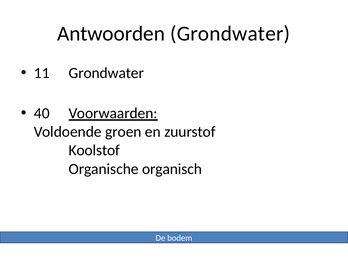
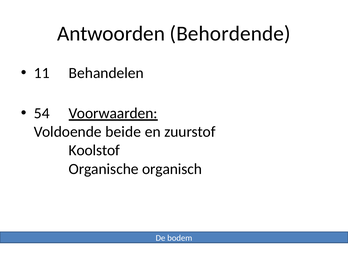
Antwoorden Grondwater: Grondwater -> Behordende (230, 34)
11 Grondwater: Grondwater -> Behandelen (106, 73)
40: 40 -> 54 (42, 113)
groen: groen -> beide (123, 132)
